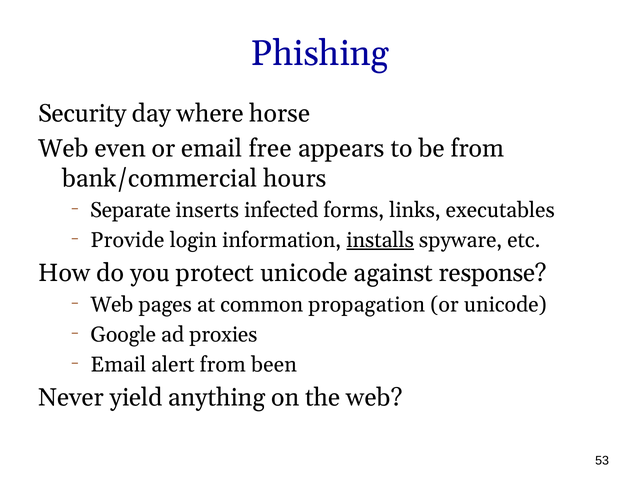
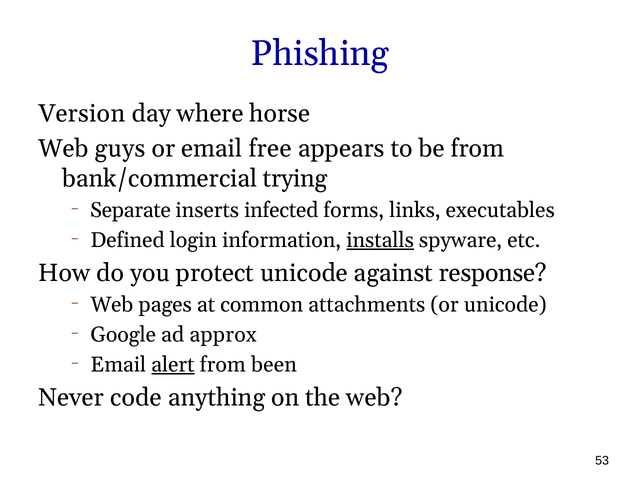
Security: Security -> Version (82, 114)
even: even -> guys (120, 149)
hours: hours -> trying (295, 179)
Provide: Provide -> Defined (128, 240)
propagation: propagation -> attachments (367, 305)
proxies: proxies -> approx (223, 335)
alert underline: none -> present (173, 365)
yield: yield -> code (136, 398)
